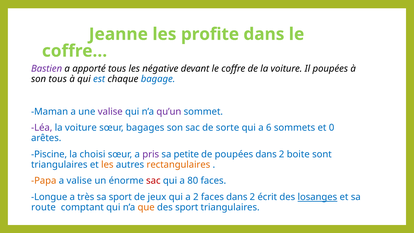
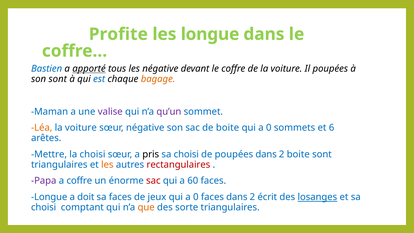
Jeanne: Jeanne -> Profite (118, 34)
les profite: profite -> longue (210, 34)
Bastien colour: purple -> blue (47, 69)
apporté underline: none -> present (89, 69)
son tous: tous -> sont (58, 79)
bagage colour: blue -> orange (158, 79)
Léa colour: purple -> orange (42, 128)
sœur bagages: bagages -> négative (145, 128)
de sorte: sorte -> boite (228, 128)
6: 6 -> 0 (269, 128)
0: 0 -> 6 (332, 128)
Piscine: Piscine -> Mettre (49, 154)
pris colour: purple -> black (151, 154)
petite: petite -> choisi (186, 154)
rectangulaires colour: orange -> red (178, 164)
Papa colour: orange -> purple (44, 181)
a valise: valise -> coffre (79, 181)
80: 80 -> 60 (193, 181)
très: très -> doit (86, 197)
sa sport: sport -> faces (120, 197)
jeux qui a 2: 2 -> 0 (196, 197)
route: route -> choisi (44, 207)
des sport: sport -> sorte (187, 207)
